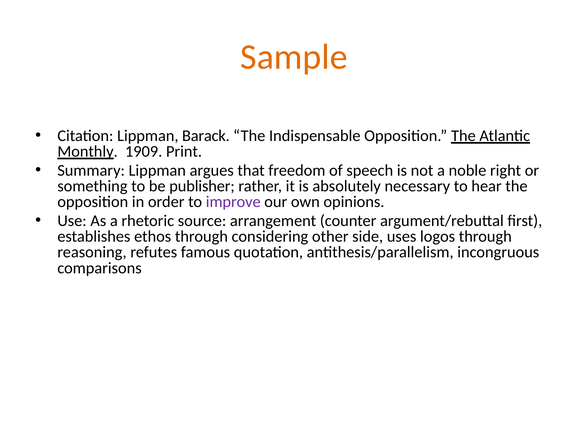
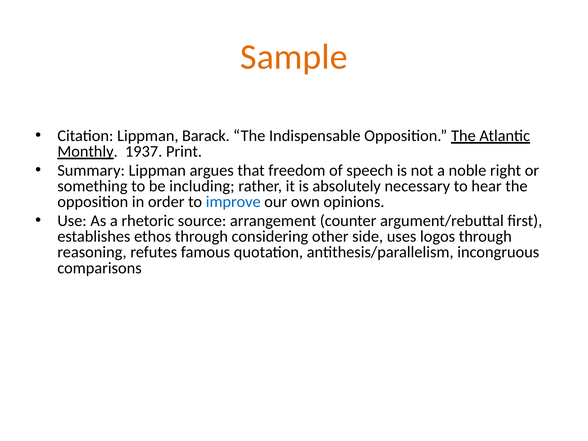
1909: 1909 -> 1937 (144, 152)
publisher: publisher -> including (202, 186)
improve colour: purple -> blue (233, 202)
